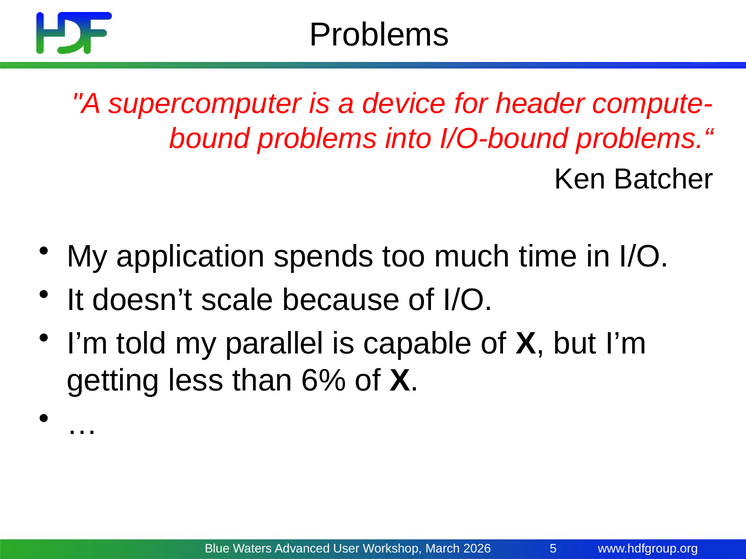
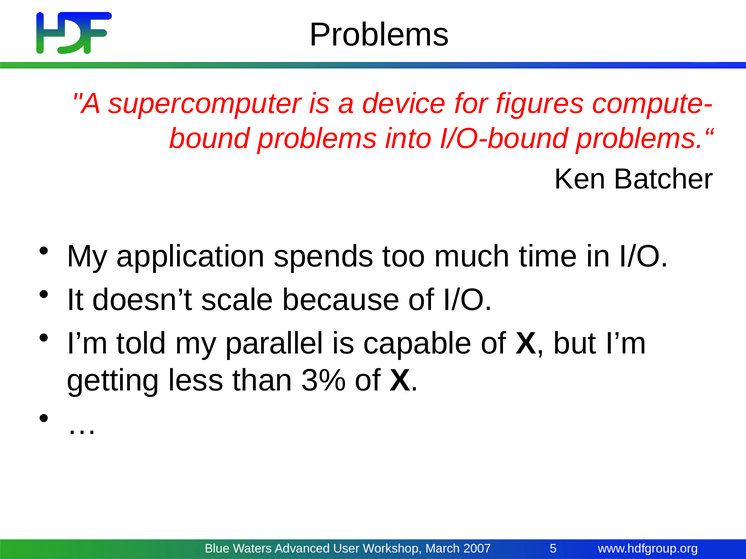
header: header -> figures (540, 104)
6%: 6% -> 3% (324, 381)
2026: 2026 -> 2007 (477, 549)
